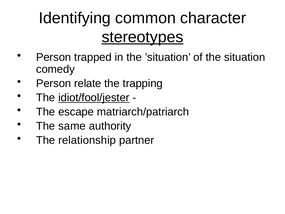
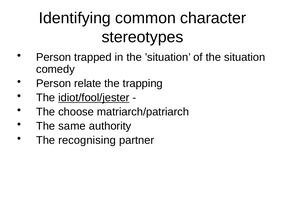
stereotypes underline: present -> none (142, 37)
escape: escape -> choose (76, 112)
relationship: relationship -> recognising (87, 140)
